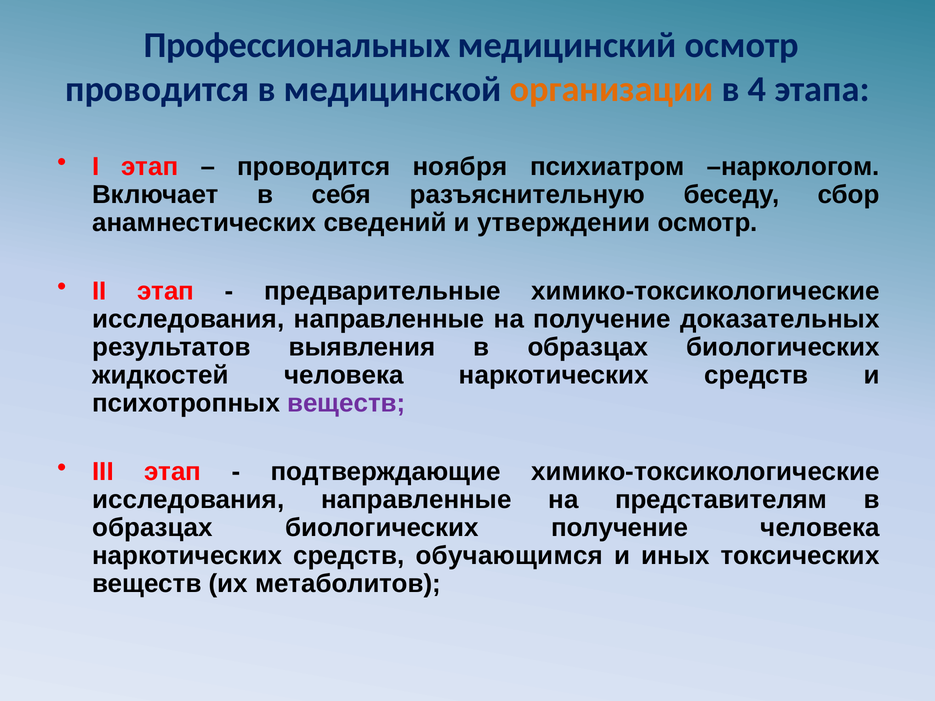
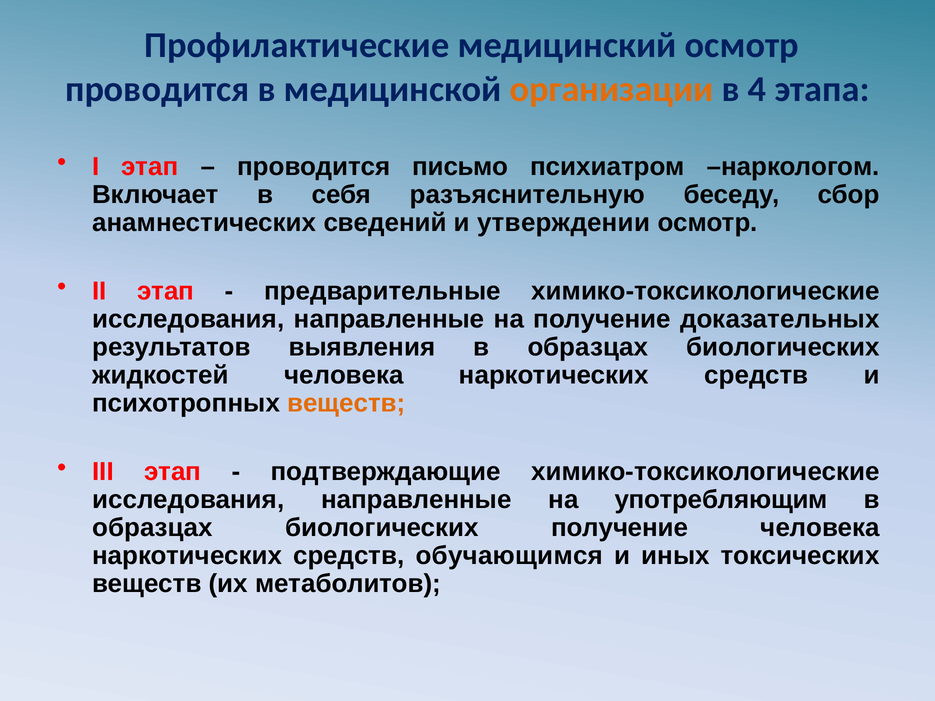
Профессиональных: Профессиональных -> Профилактические (297, 45)
ноября: ноября -> письмо (460, 167)
веществ colour: purple -> orange (346, 403)
представителям: представителям -> употребляющим (721, 500)
